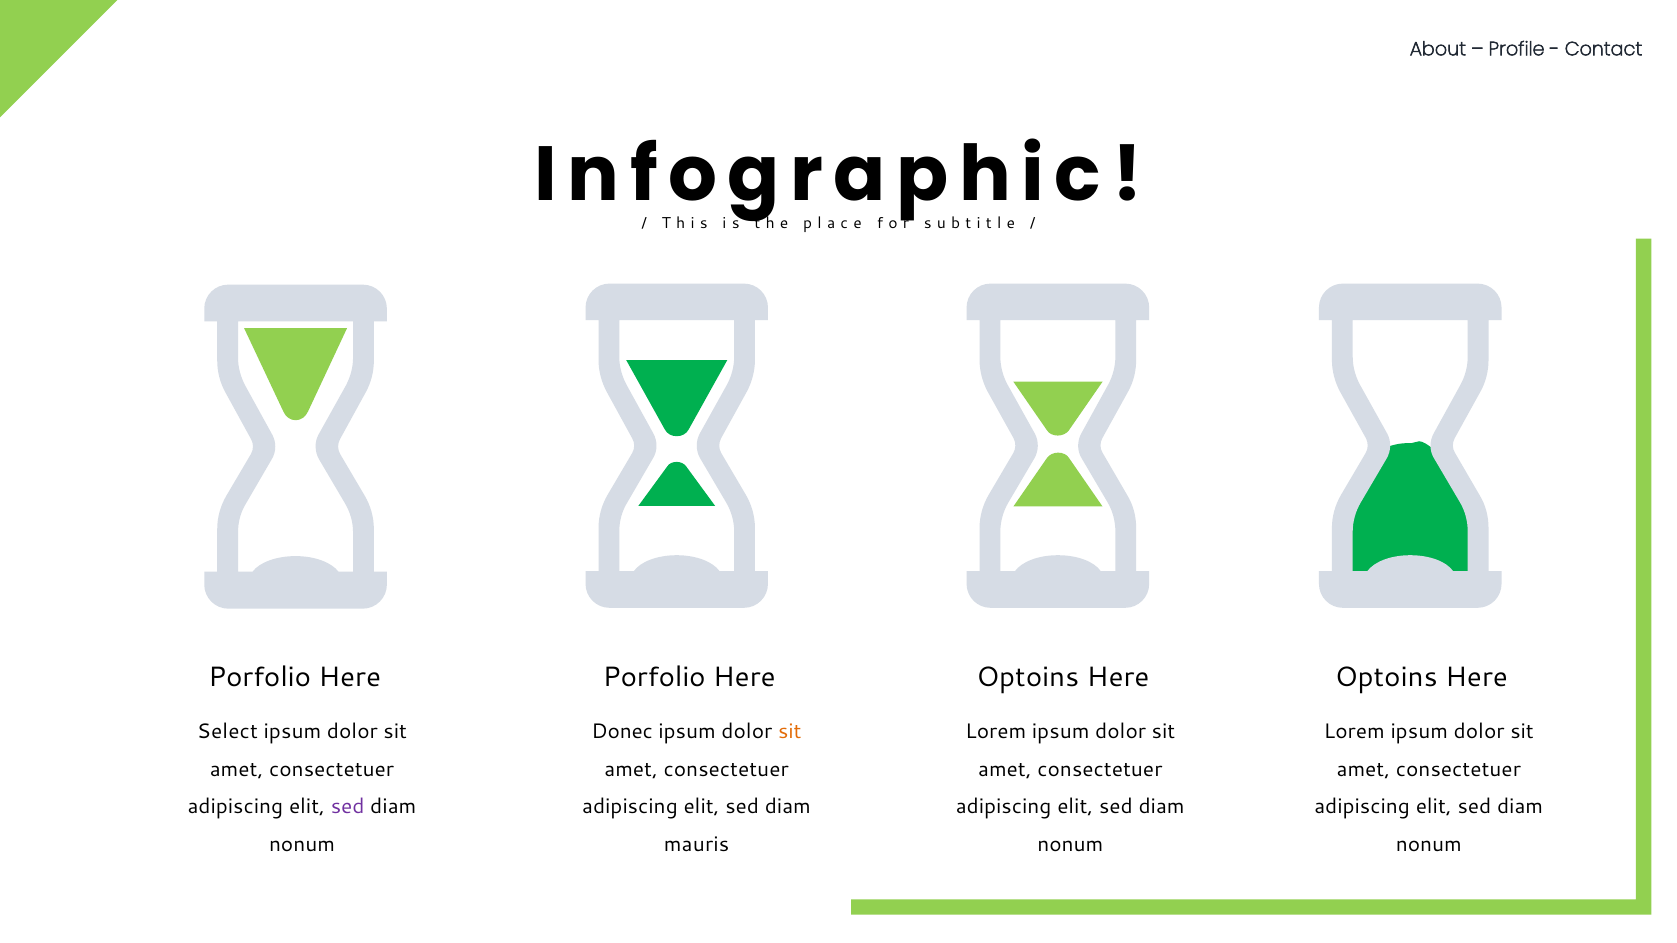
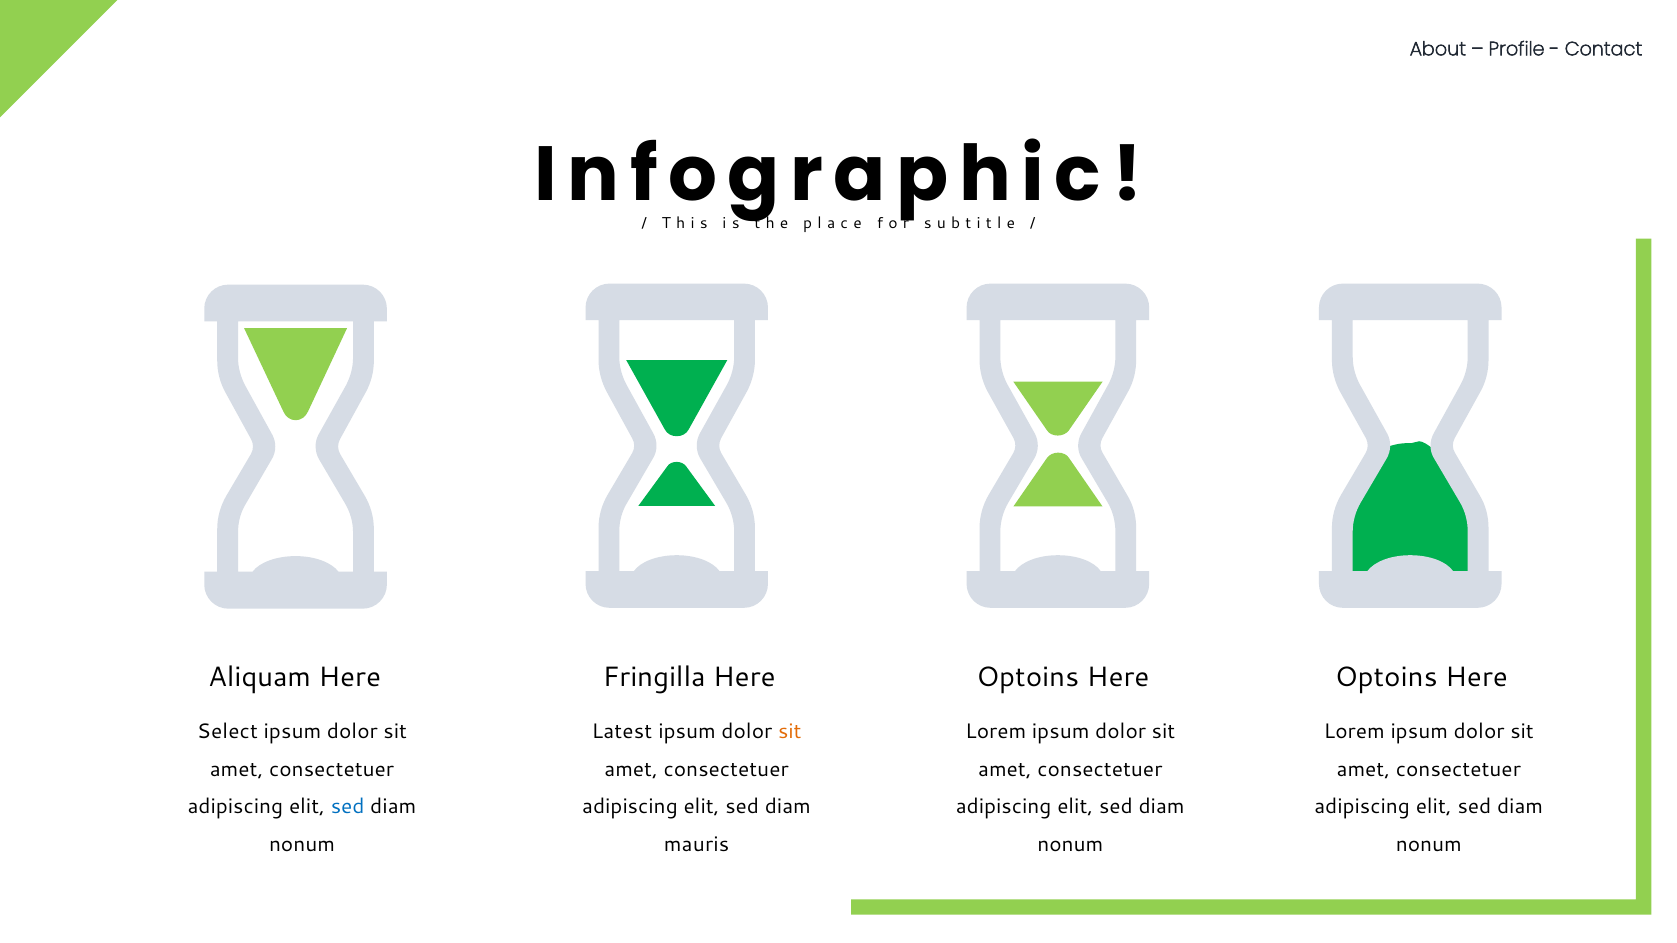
Porfolio: Porfolio -> Aliquam (260, 677)
Porfolio: Porfolio -> Fringilla (654, 677)
Donec: Donec -> Latest (622, 732)
sed colour: purple -> blue (348, 807)
